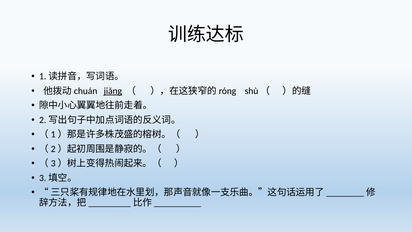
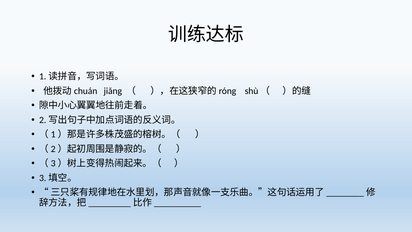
jiǎng underline: present -> none (113, 91)
